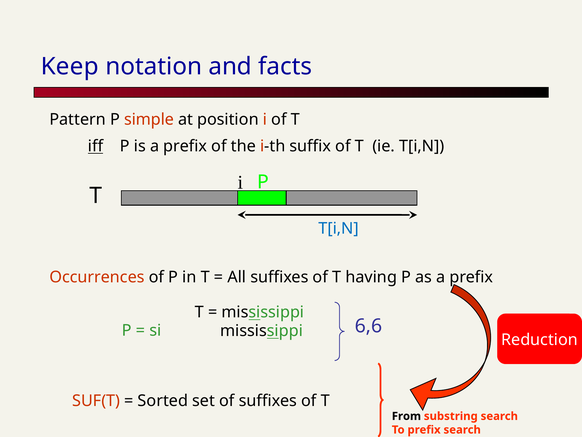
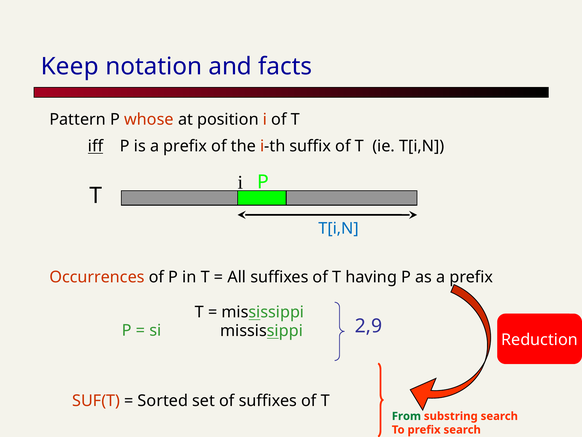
simple: simple -> whose (149, 119)
6,6: 6,6 -> 2,9 (368, 326)
From colour: black -> green (406, 416)
